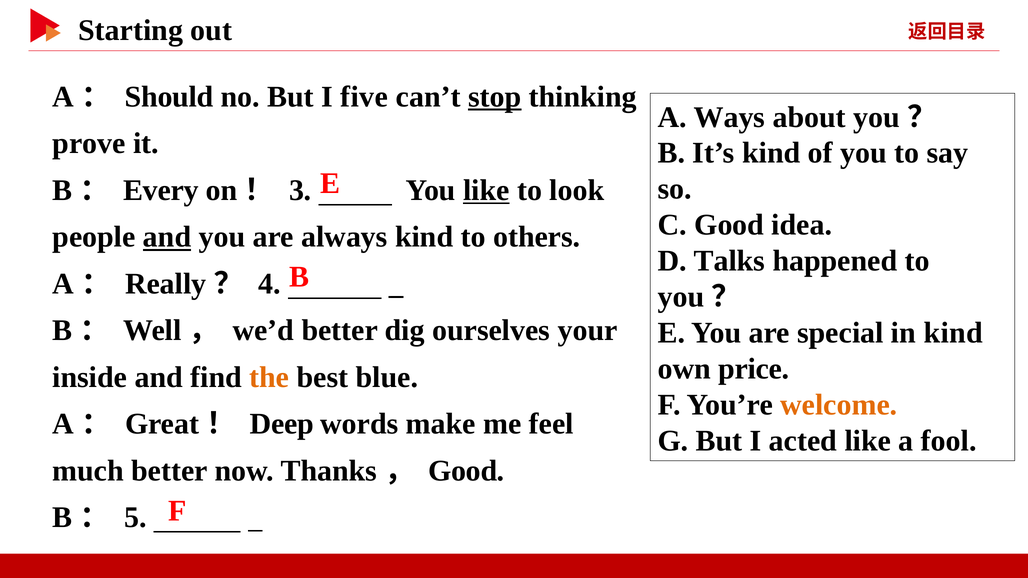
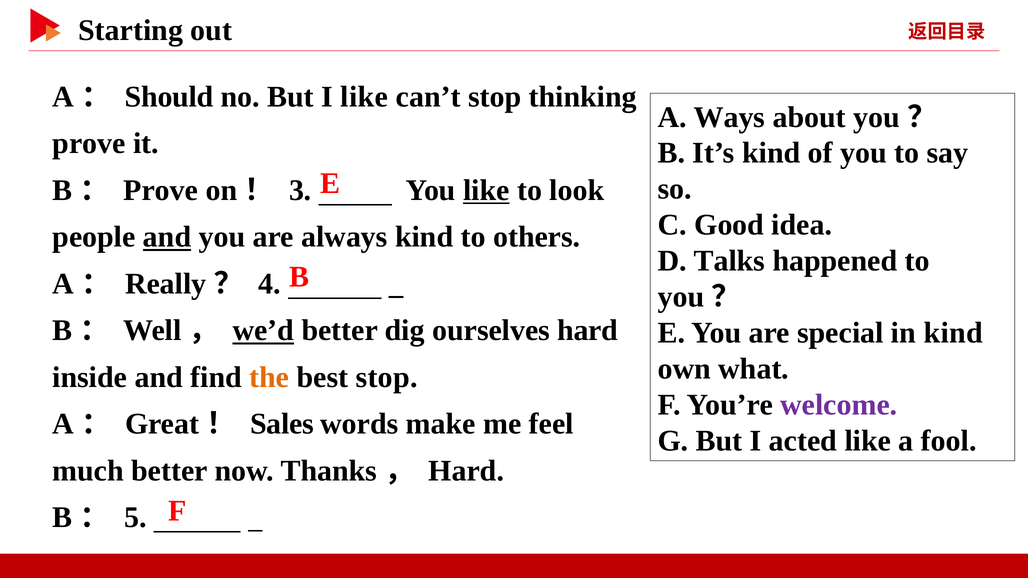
I five: five -> like (364, 97)
stop underline: present -> none (495, 97)
Every: Every -> Prove (161, 190)
we’d underline: none -> present (263, 331)
ourselves your: your -> hard (588, 331)
price: price -> what (754, 369)
best blue: blue -> stop (387, 377)
welcome colour: orange -> purple (839, 405)
Deep: Deep -> Sales (282, 424)
Good: Good -> Hard (466, 471)
